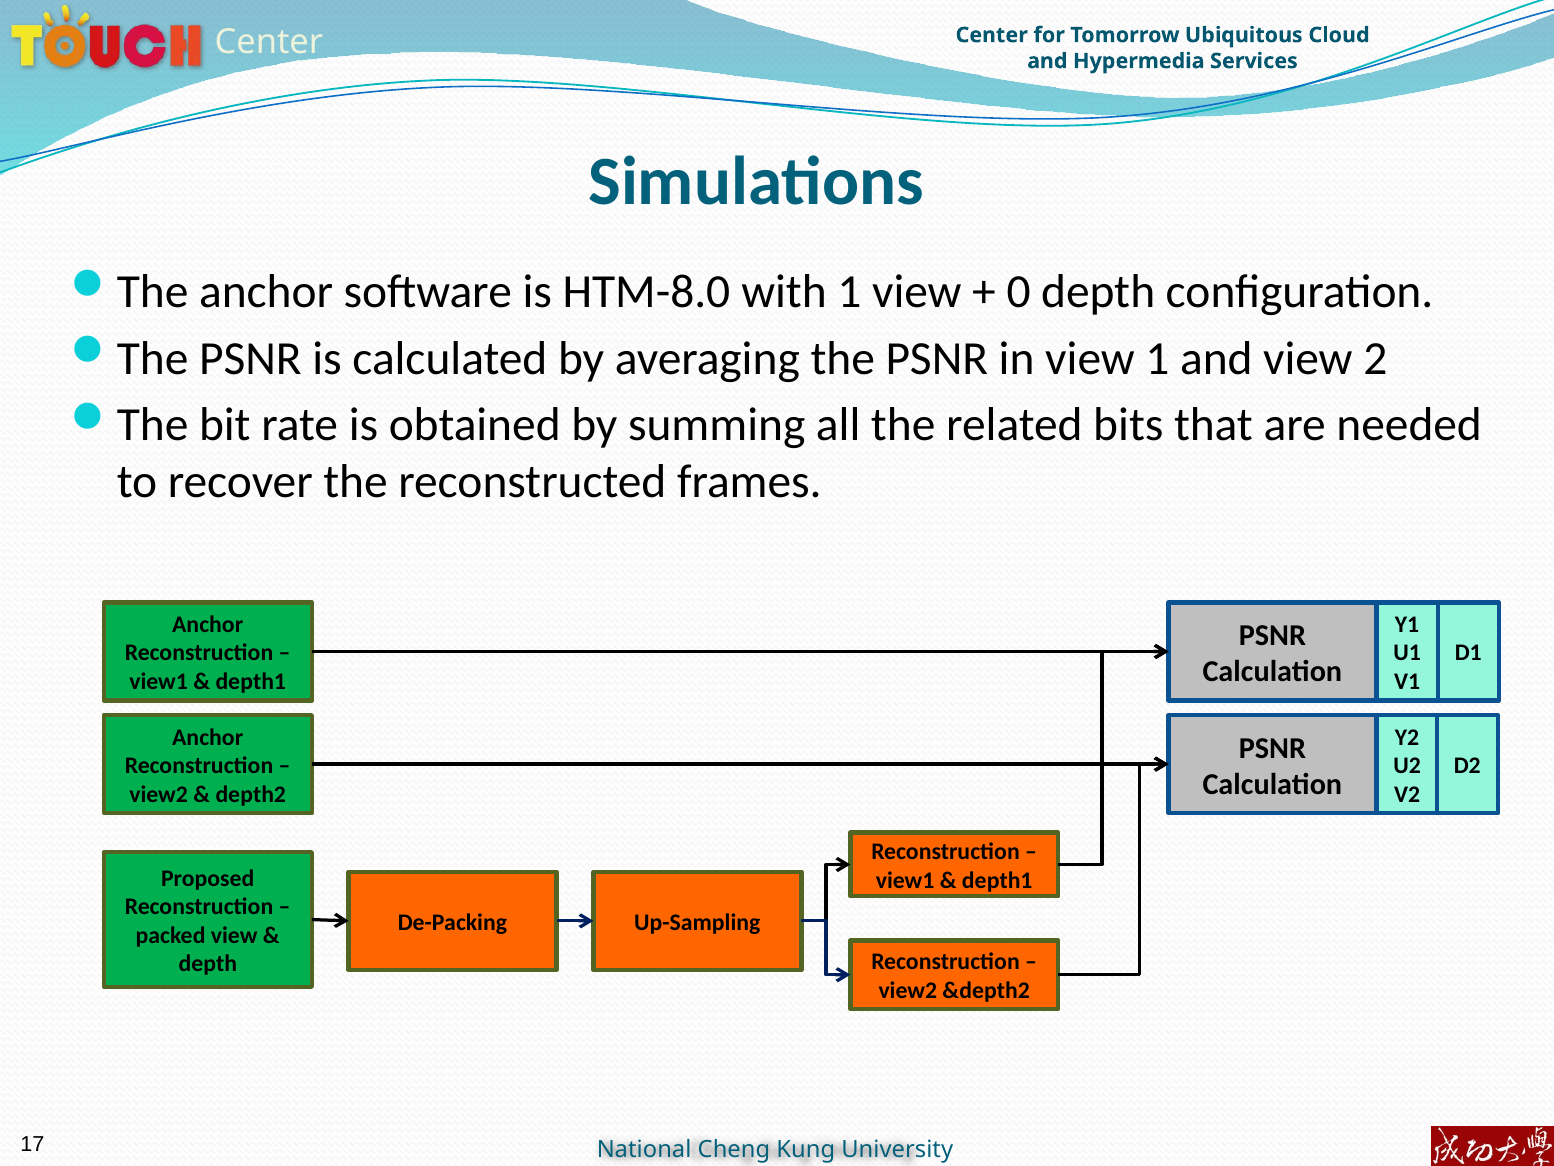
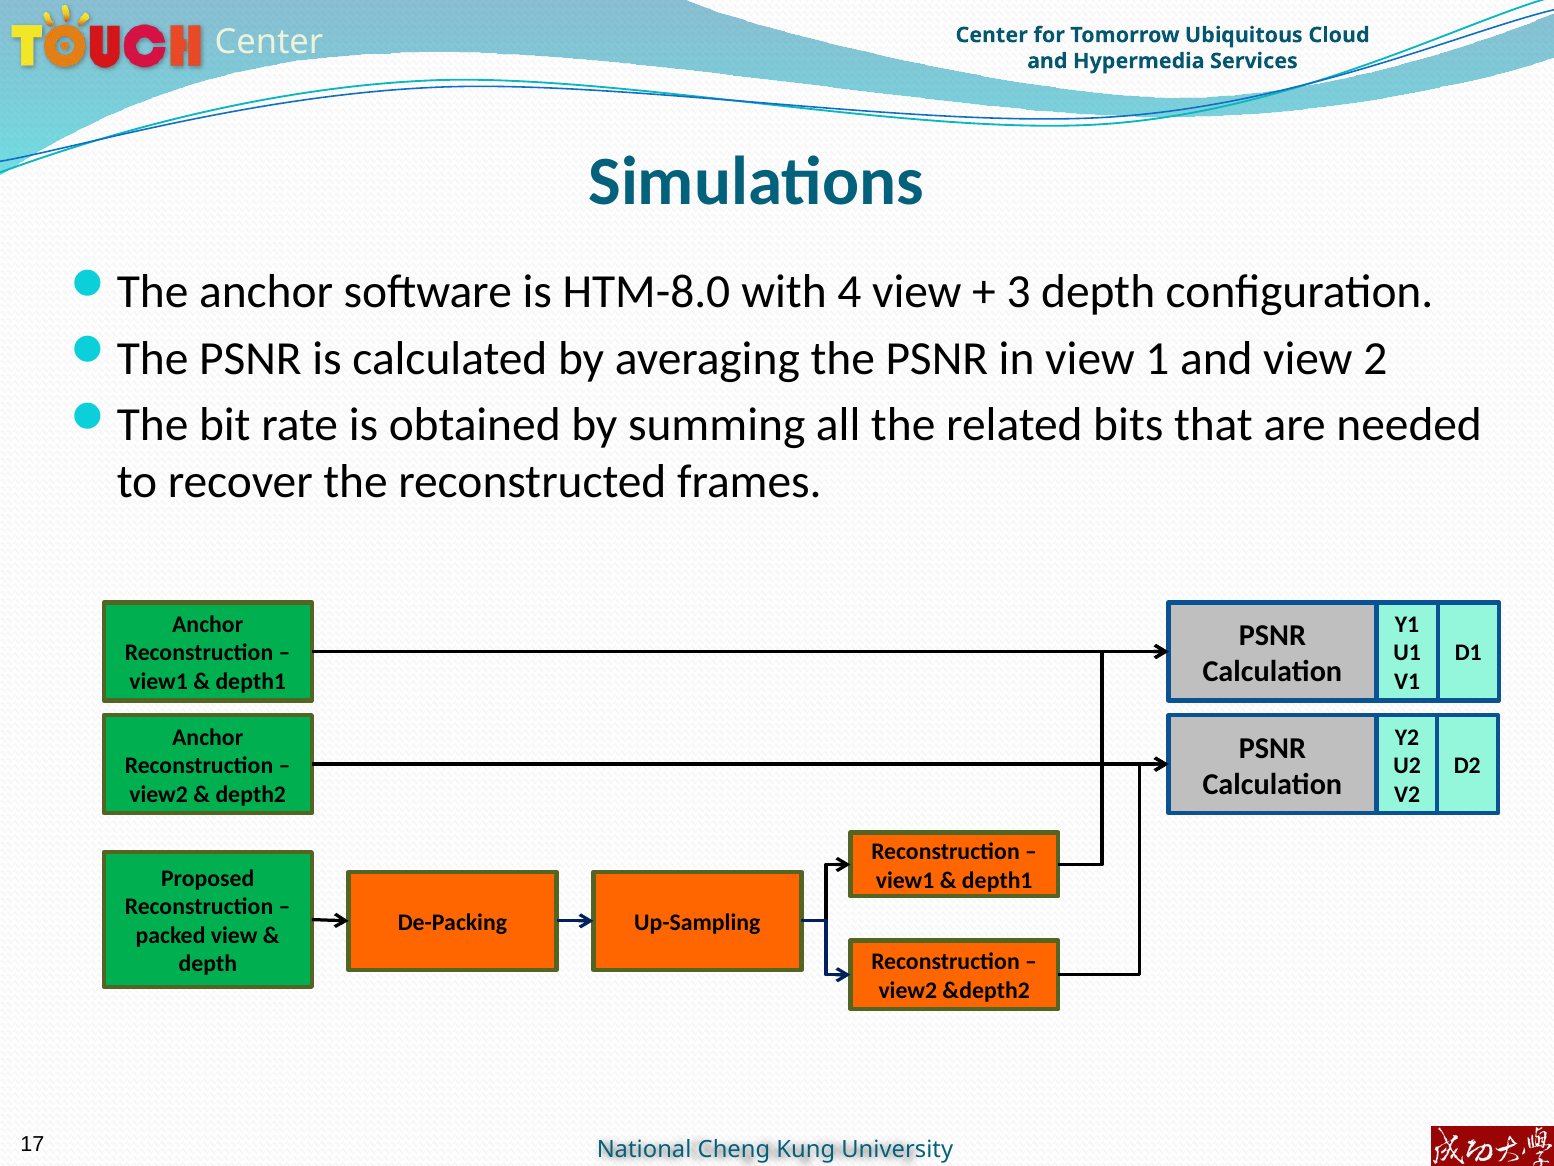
with 1: 1 -> 4 (849, 292)
0: 0 -> 3 (1019, 292)
